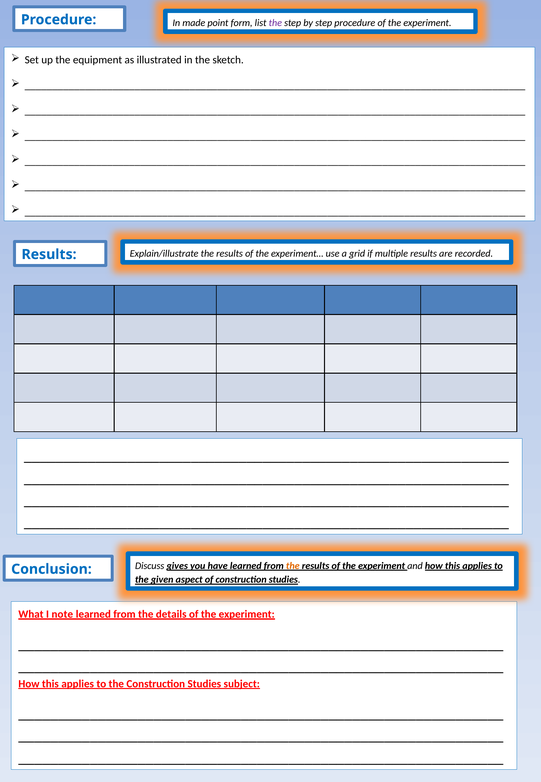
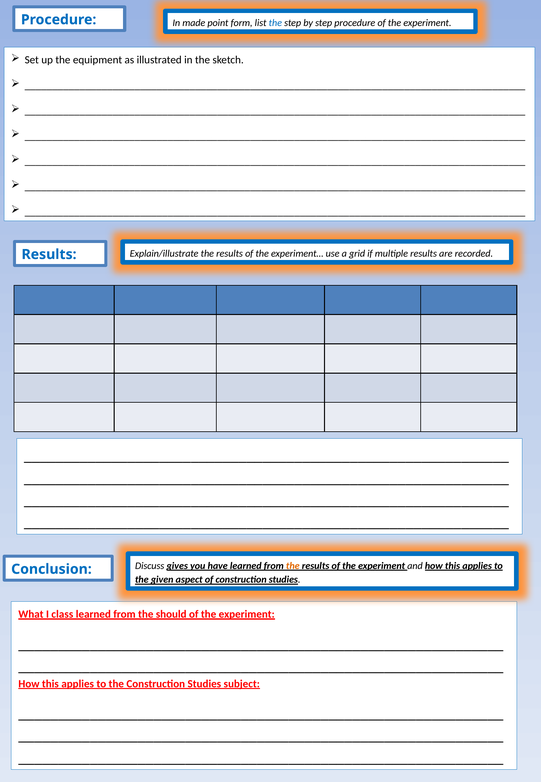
the colour: purple -> blue (275, 23)
note: note -> class (62, 614)
details: details -> should (171, 614)
